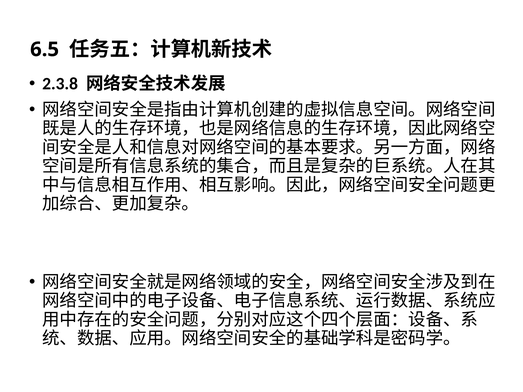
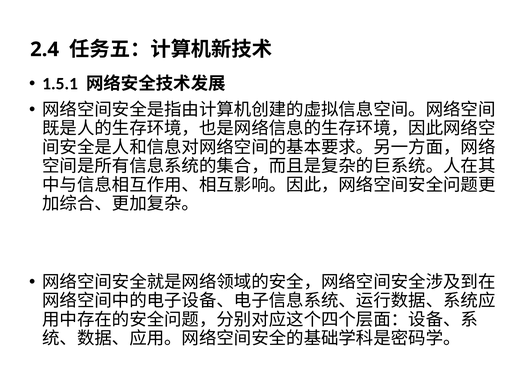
6.5: 6.5 -> 2.4 (45, 49)
2.3.8: 2.3.8 -> 1.5.1 (60, 84)
